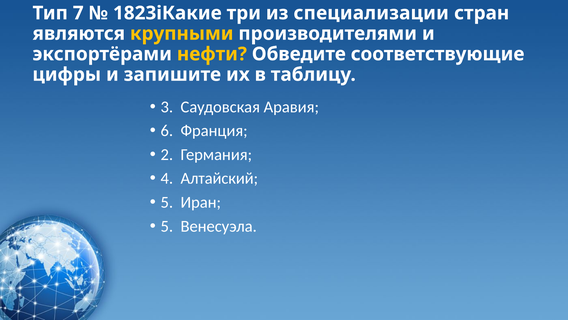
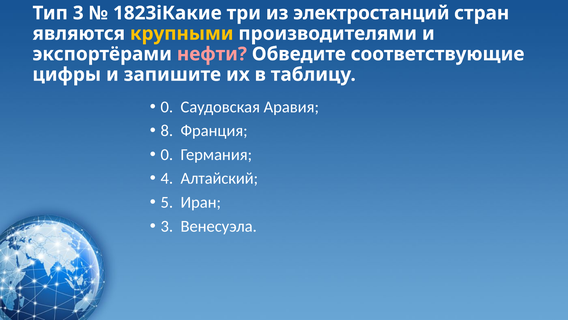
Тип 7: 7 -> 3 (78, 13)
специализации: специализации -> электростанций (371, 13)
нефти colour: yellow -> pink (212, 54)
3: 3 -> 0 (167, 107)
6: 6 -> 8 (167, 131)
2: 2 -> 0 (167, 154)
5: 5 -> 3 (167, 226)
